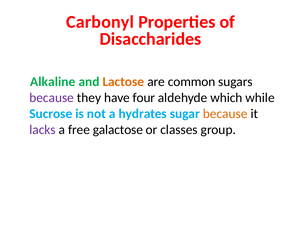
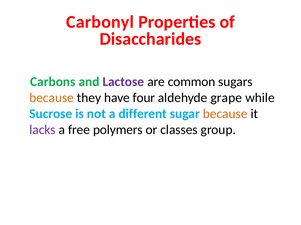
Alkaline: Alkaline -> Carbons (53, 82)
Lactose colour: orange -> purple (123, 82)
because colour: purple -> orange (52, 98)
which: which -> grape (226, 98)
hydrates: hydrates -> different (143, 114)
galactose: galactose -> polymers (118, 130)
